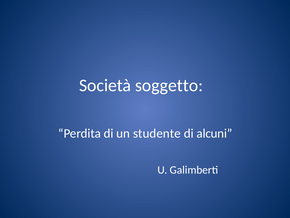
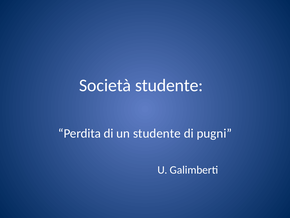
Società soggetto: soggetto -> studente (169, 85)
alcuni: alcuni -> pugni (214, 133)
